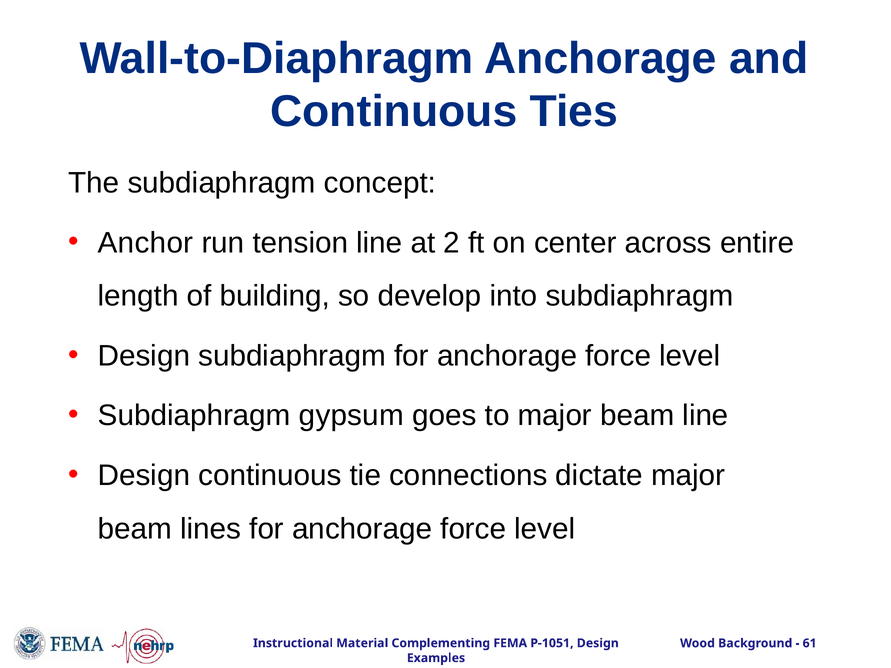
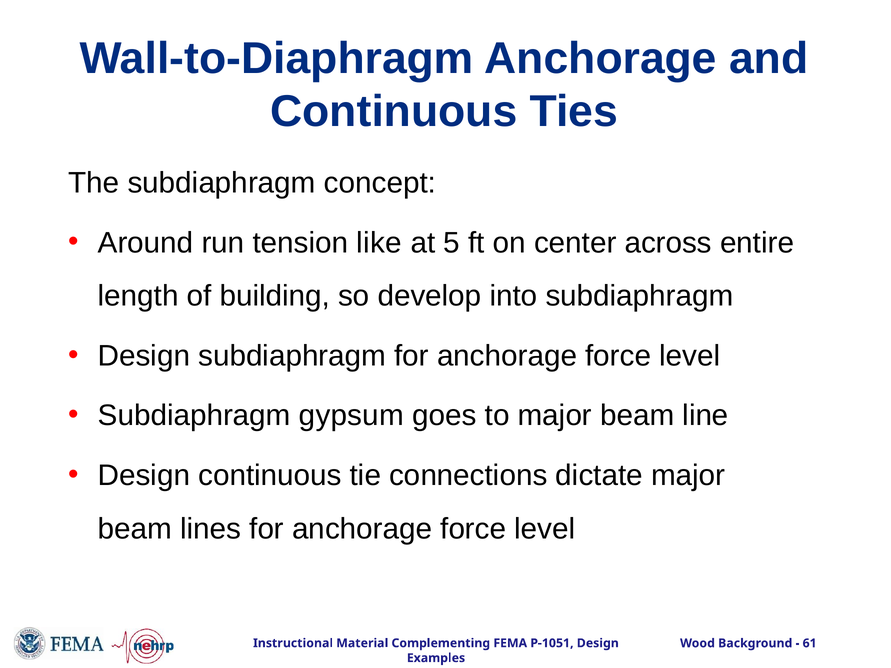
Anchor: Anchor -> Around (146, 243)
tension line: line -> like (379, 243)
2: 2 -> 5 (452, 243)
